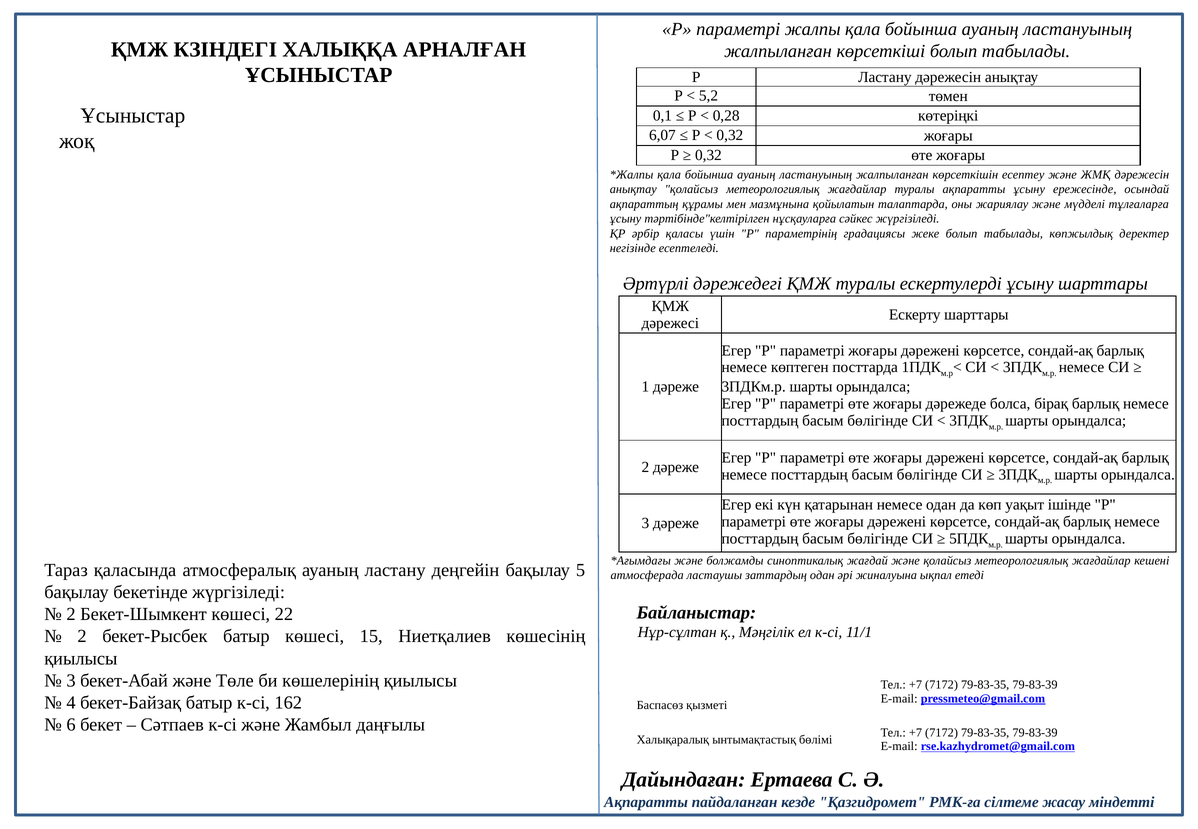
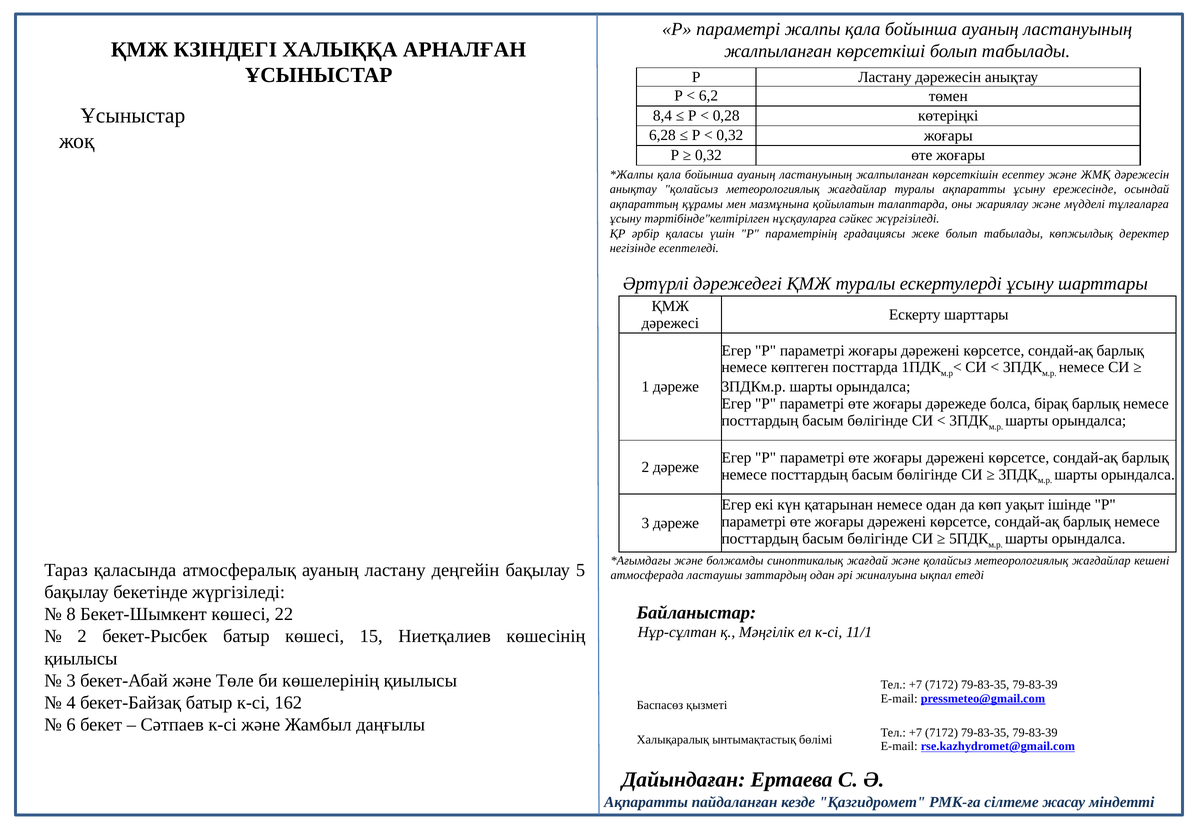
5,2: 5,2 -> 6,2 (709, 96)
0,1: 0,1 -> 8,4 (662, 116)
6,07: 6,07 -> 6,28 (662, 135)
2: 2 -> 8 (71, 615)
